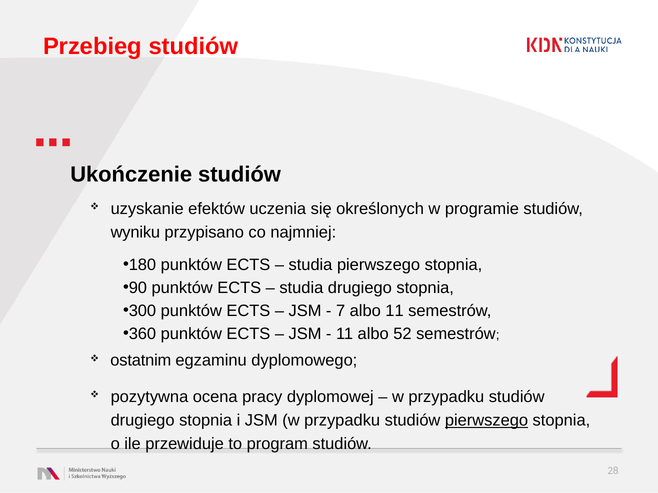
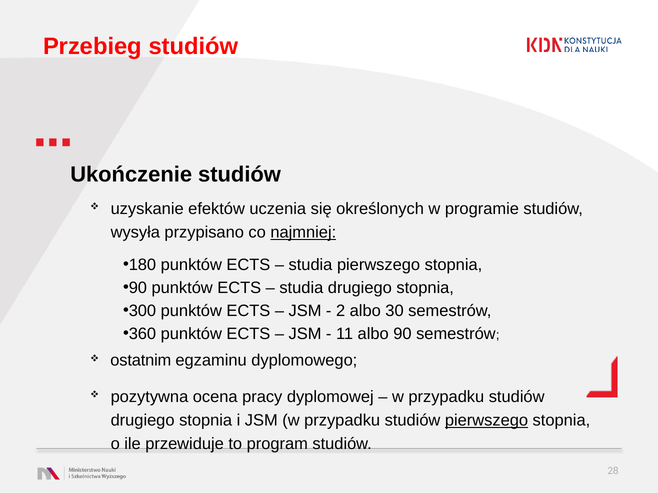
wyniku: wyniku -> wysyła (135, 233)
najmniej underline: none -> present (303, 233)
7: 7 -> 2 (341, 311)
albo 11: 11 -> 30 (395, 311)
52: 52 -> 90 (402, 334)
